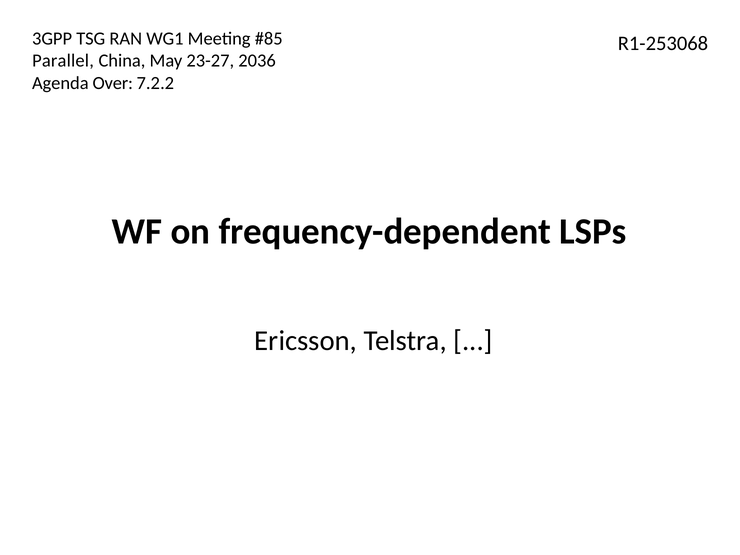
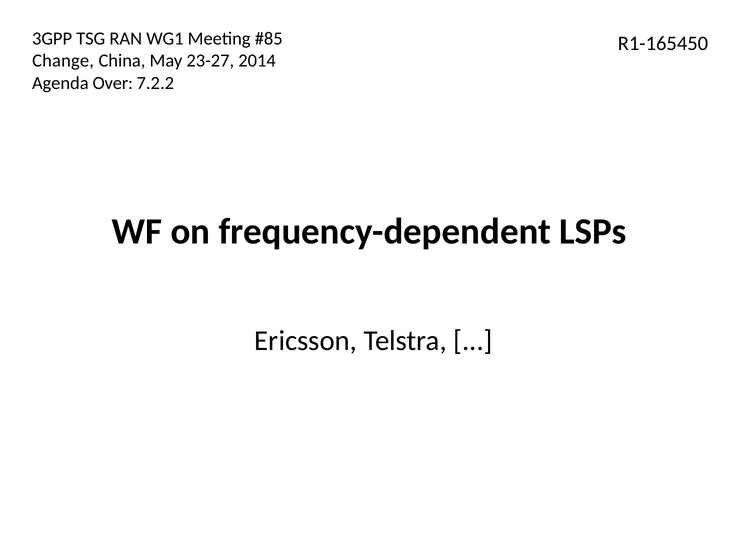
R1-253068: R1-253068 -> R1-165450 (663, 44)
Parallel: Parallel -> Change (63, 61)
2036: 2036 -> 2014 (257, 61)
